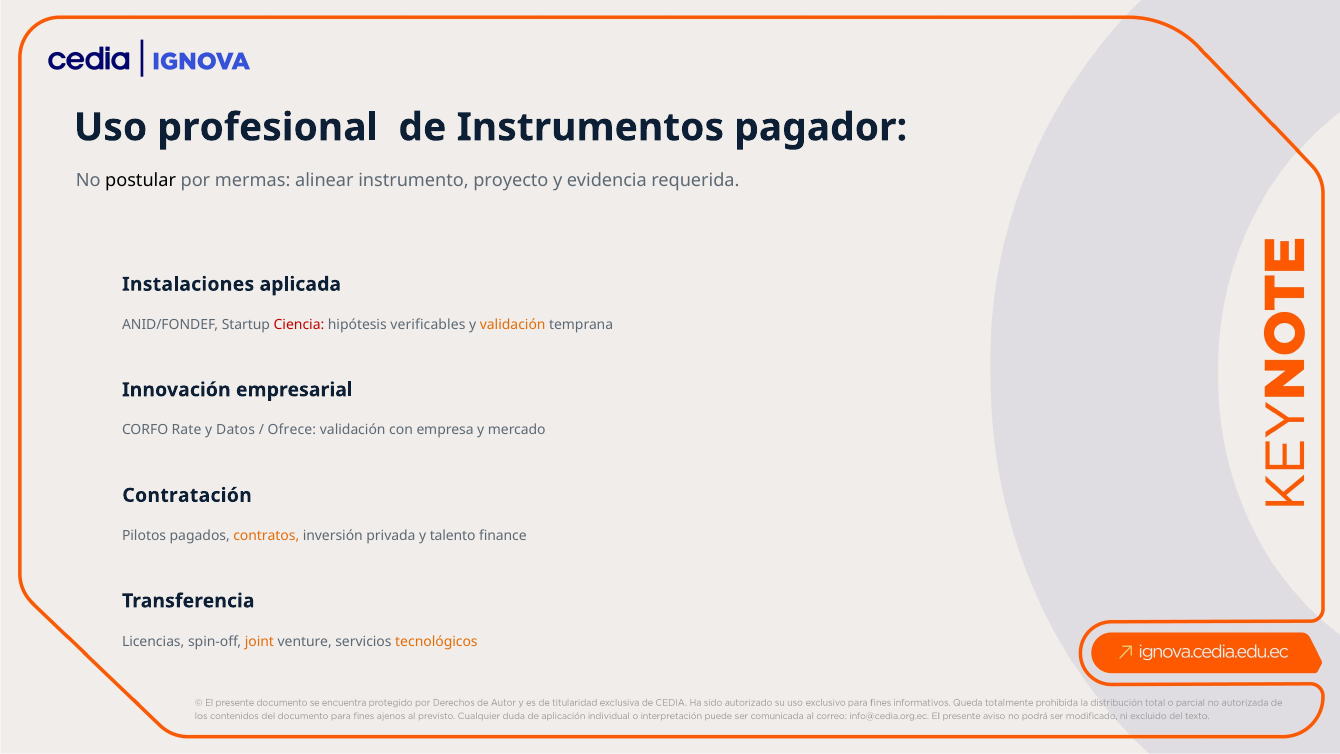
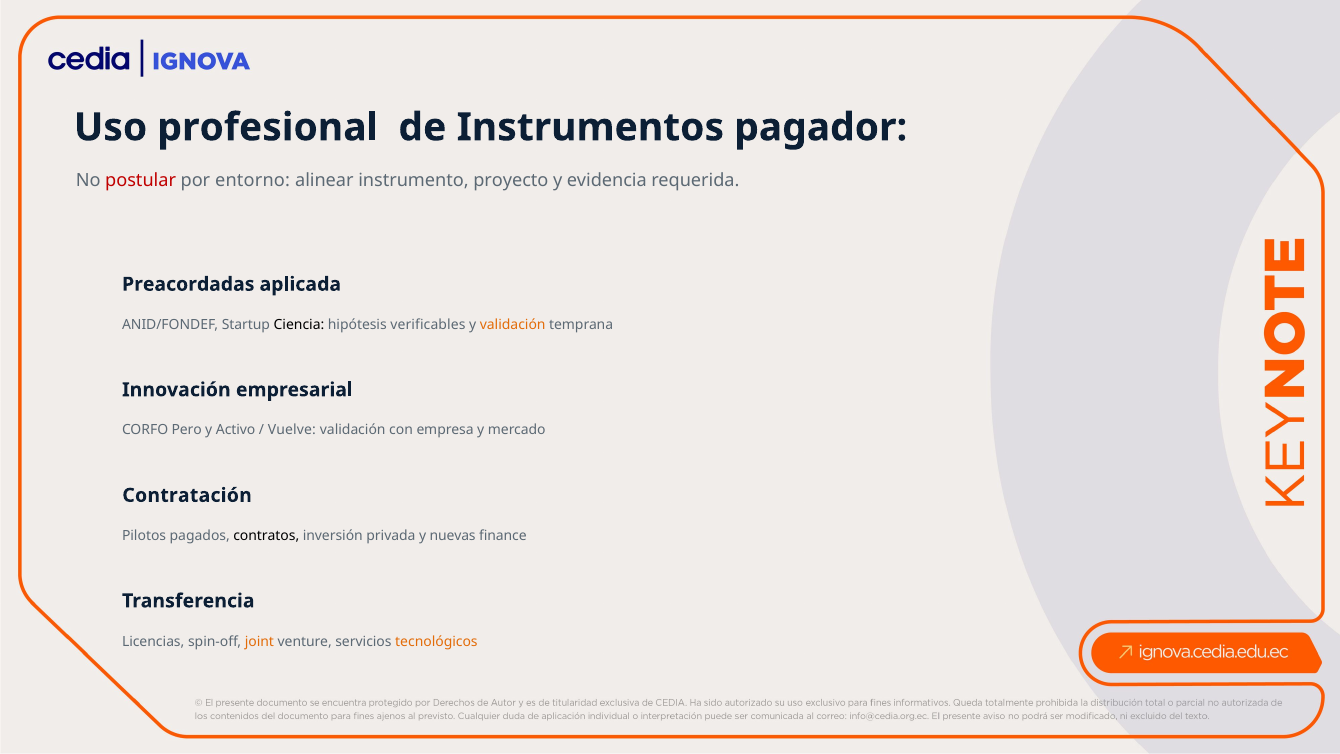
postular colour: black -> red (141, 181)
mermas: mermas -> entorno (253, 181)
Instalaciones: Instalaciones -> Preacordadas (188, 284)
Ciencia colour: red -> black (299, 325)
Rate: Rate -> Pero (187, 430)
Datos: Datos -> Activo (236, 430)
Ofrece: Ofrece -> Vuelve (292, 430)
contratos colour: orange -> black (266, 536)
talento: talento -> nuevas (453, 536)
